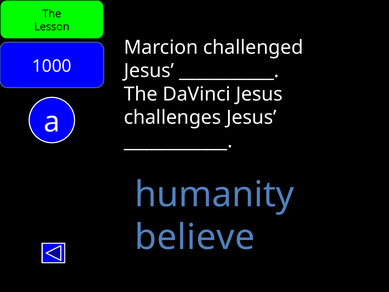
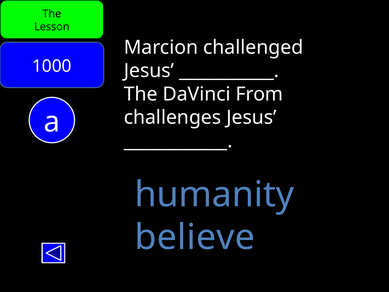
DaVinci Jesus: Jesus -> From (259, 94)
